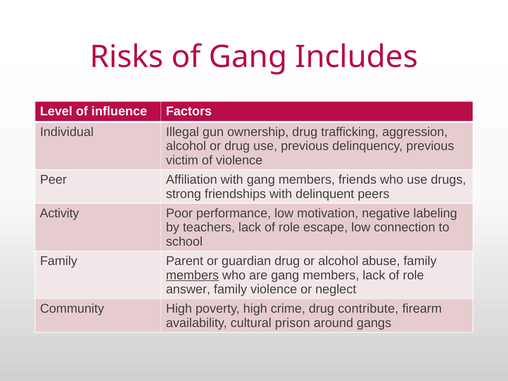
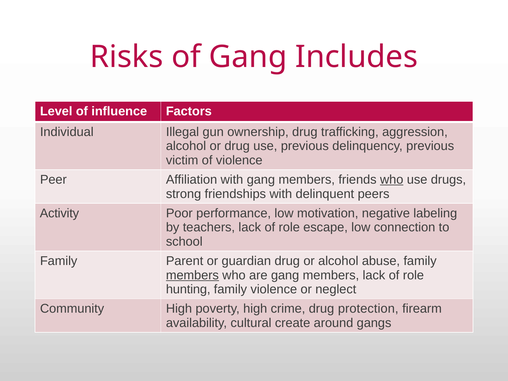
who underline: none -> present (392, 180)
answer: answer -> hunting (188, 289)
contribute: contribute -> protection (368, 309)
prison: prison -> create (293, 323)
